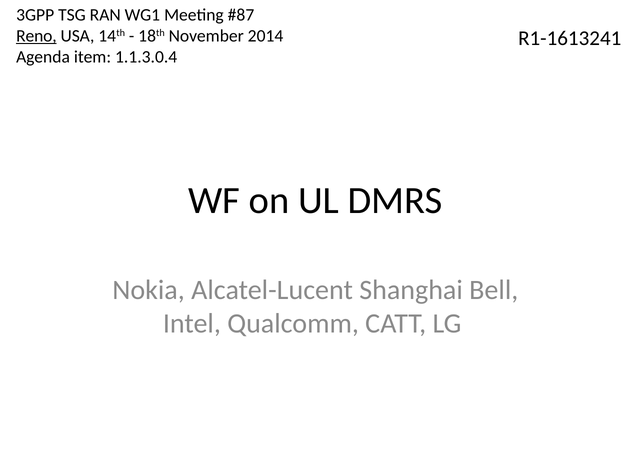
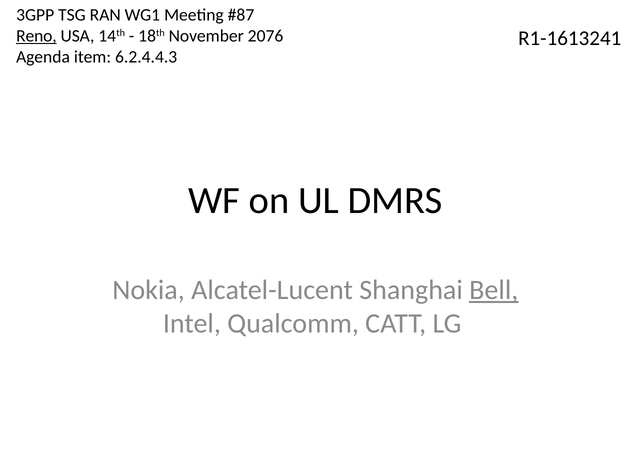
2014: 2014 -> 2076 (266, 36)
1.1.3.0.4: 1.1.3.0.4 -> 6.2.4.4.3 (146, 57)
Bell underline: none -> present (494, 290)
